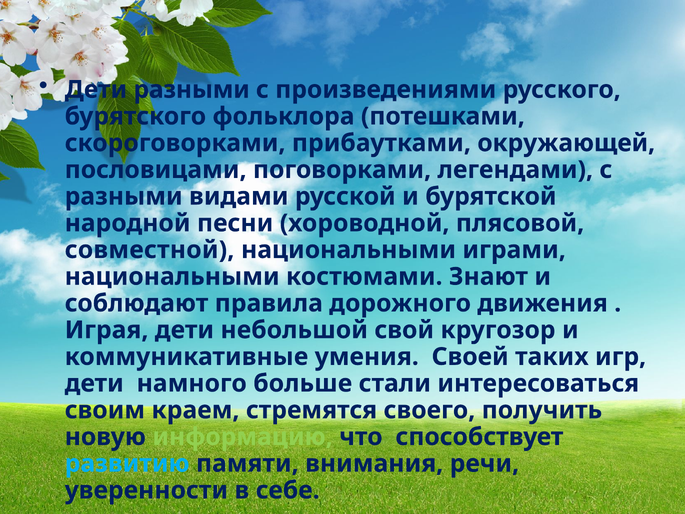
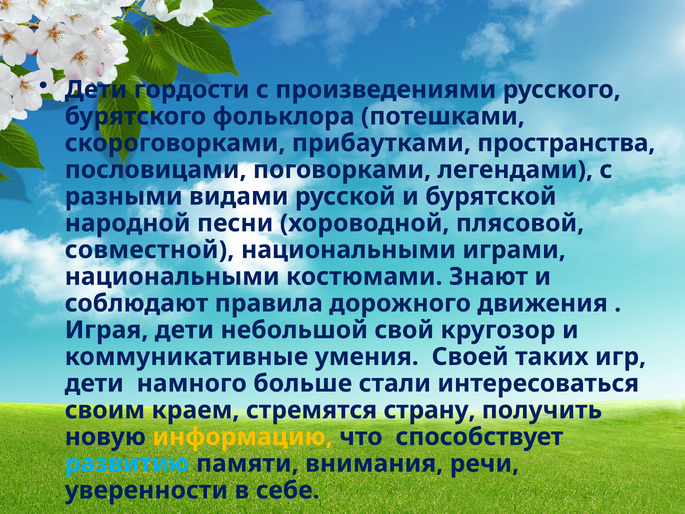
Дети разными: разными -> гордости (192, 90)
окружающей: окружающей -> пространства (566, 143)
своего: своего -> страну (430, 410)
информацию colour: light green -> yellow (243, 437)
